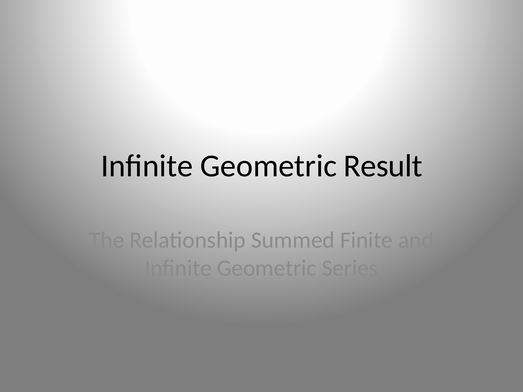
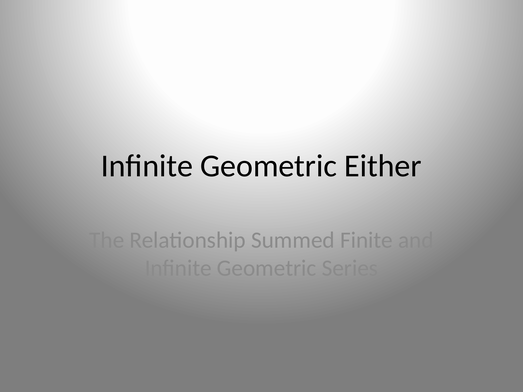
Result: Result -> Either (383, 166)
